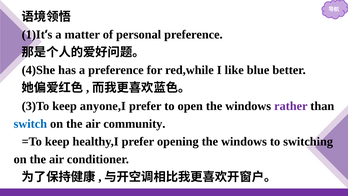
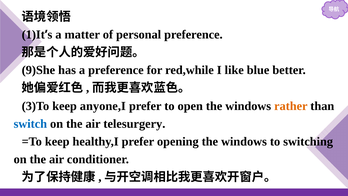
4)She: 4)She -> 9)She (38, 70)
rather colour: purple -> orange (291, 106)
community: community -> telesurgery (134, 124)
